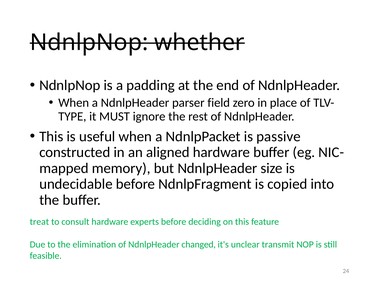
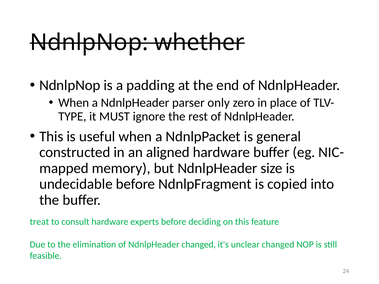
field: field -> only (219, 103)
passive: passive -> general (279, 137)
unclear transmit: transmit -> changed (278, 245)
